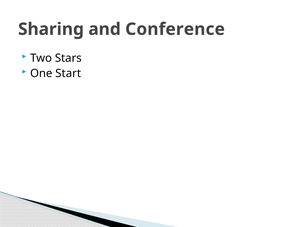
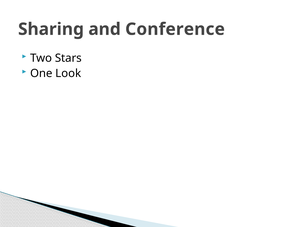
Start: Start -> Look (68, 73)
